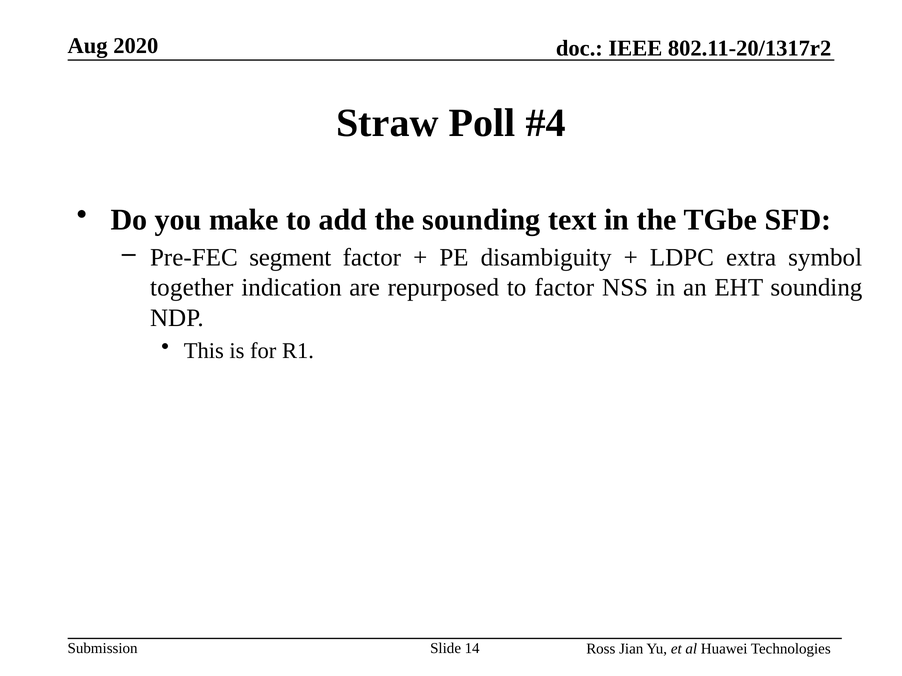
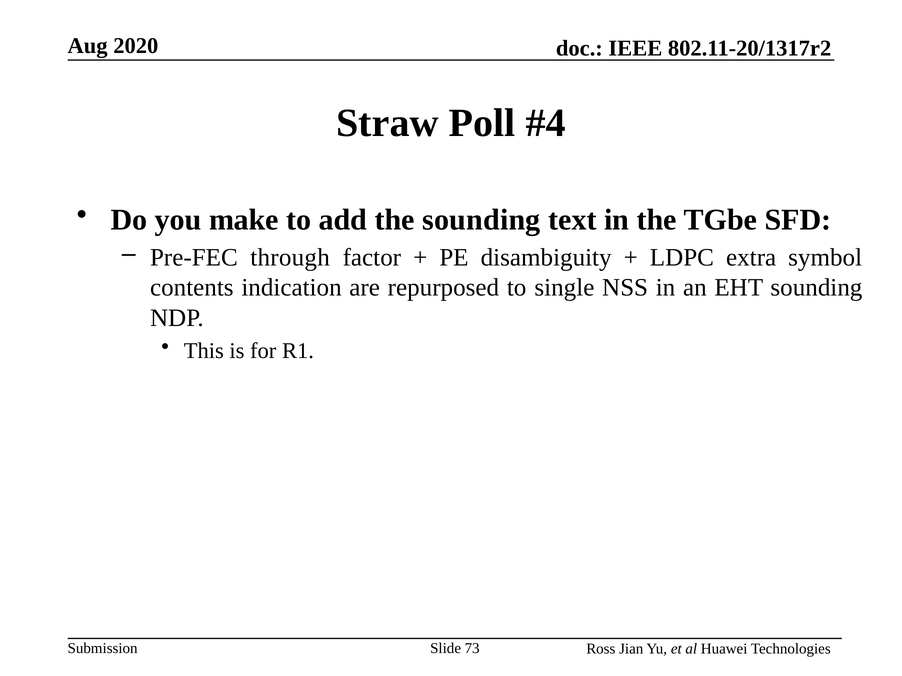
segment: segment -> through (290, 258)
together: together -> contents (192, 288)
to factor: factor -> single (564, 288)
14: 14 -> 73 (472, 649)
